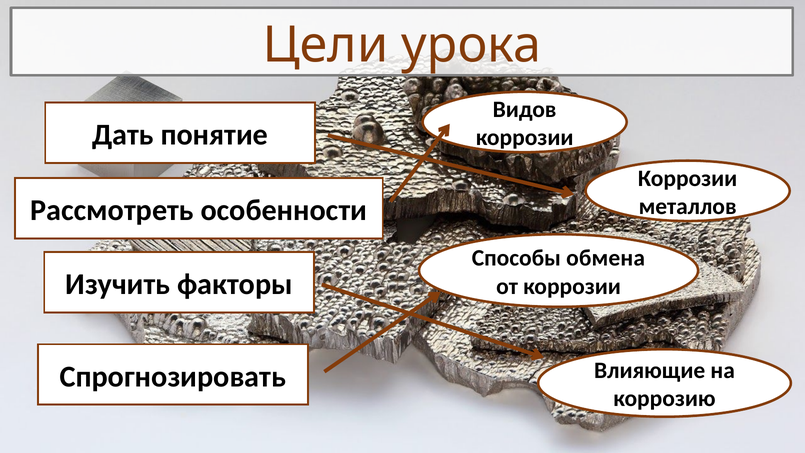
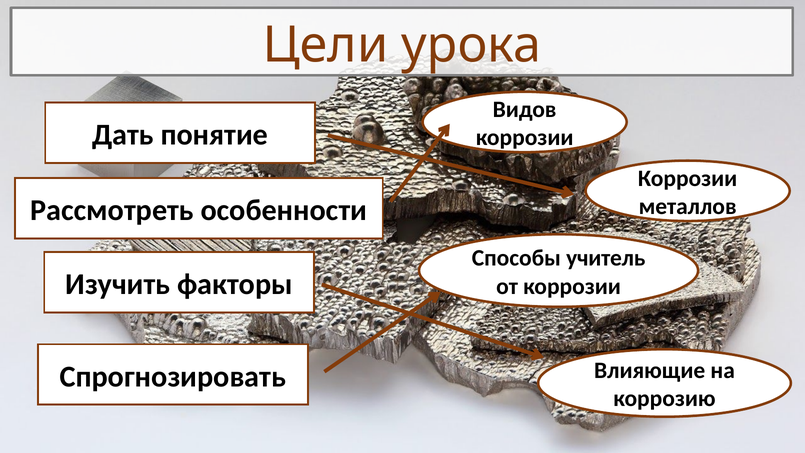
обмена: обмена -> учитель (606, 258)
